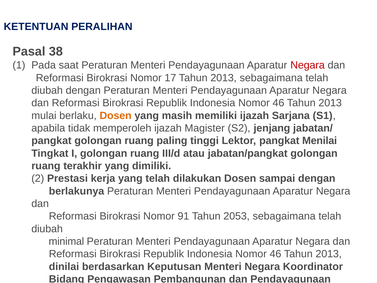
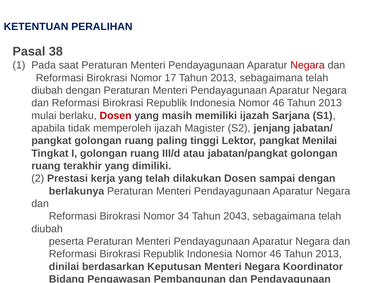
Dosen colour: orange -> red (116, 115)
91: 91 -> 34 (183, 216)
2053: 2053 -> 2043 (237, 216)
minimal: minimal -> peserta (66, 241)
